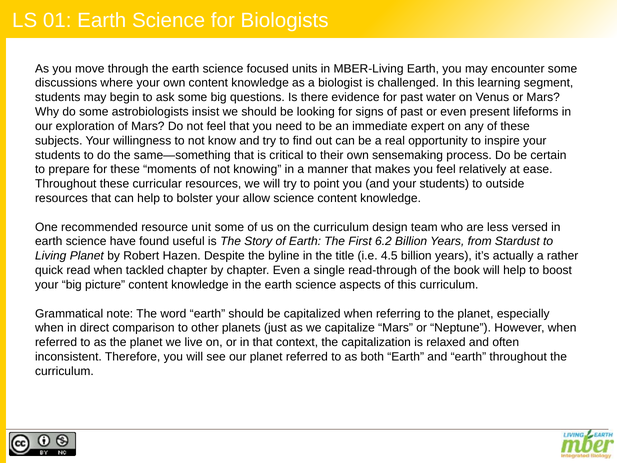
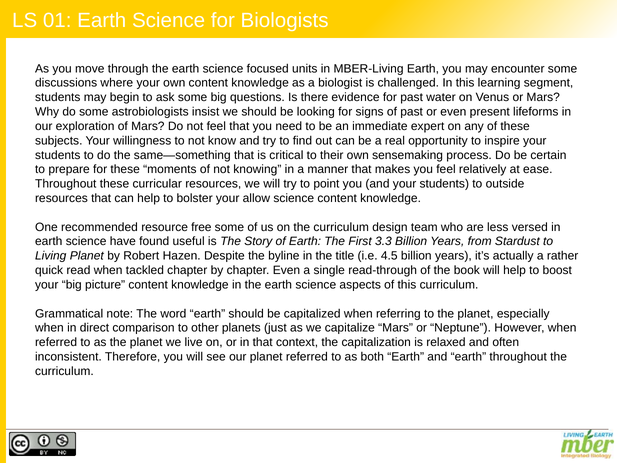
unit: unit -> free (201, 227)
6.2: 6.2 -> 3.3 (383, 241)
